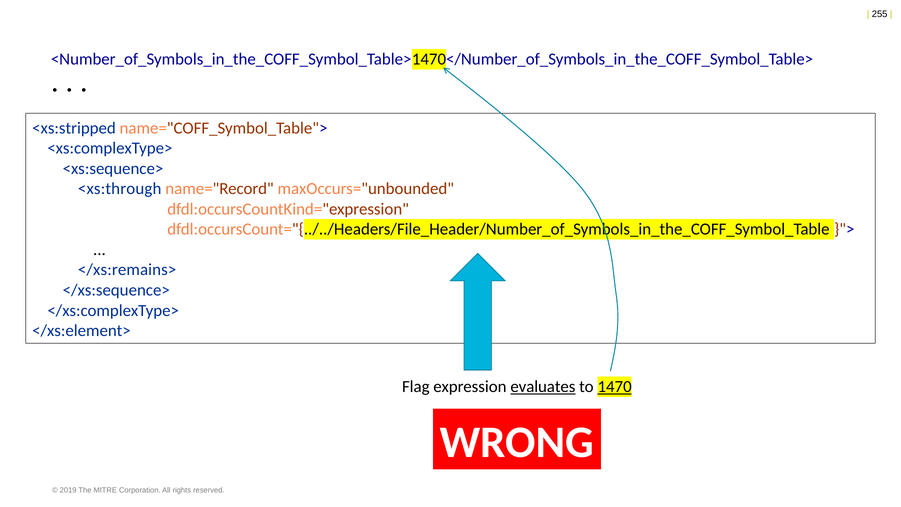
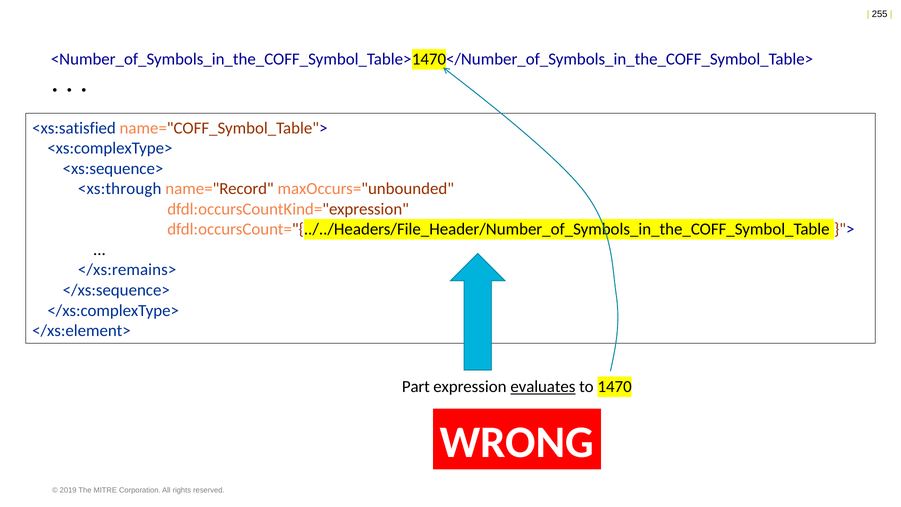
<xs:stripped: <xs:stripped -> <xs:satisfied (74, 128)
Flag: Flag -> Part (416, 387)
1470 underline: present -> none (615, 387)
